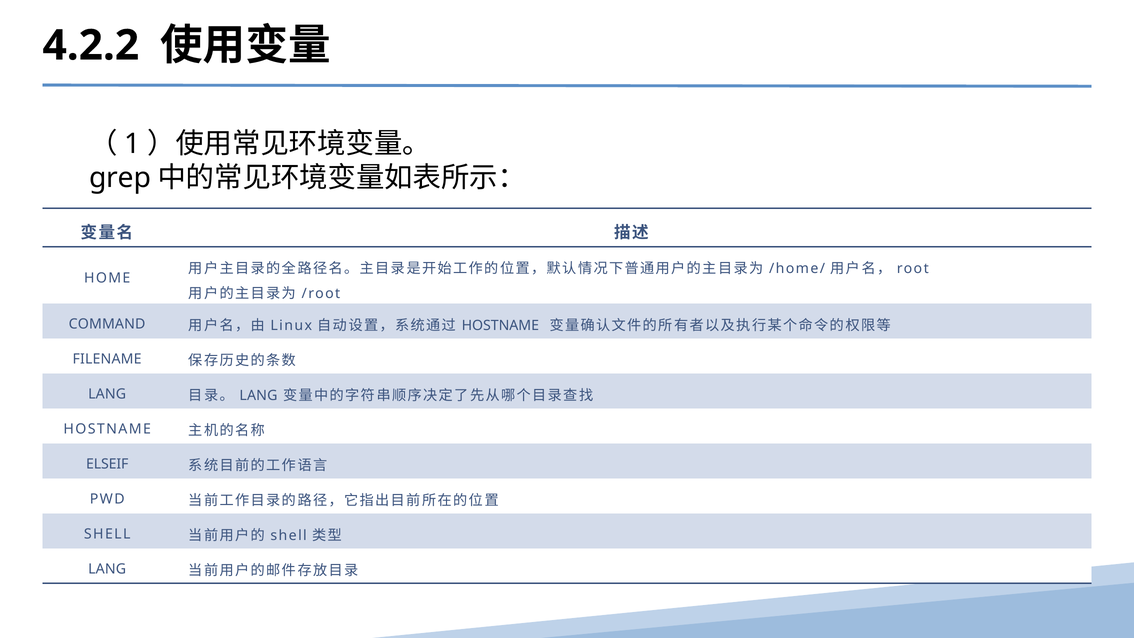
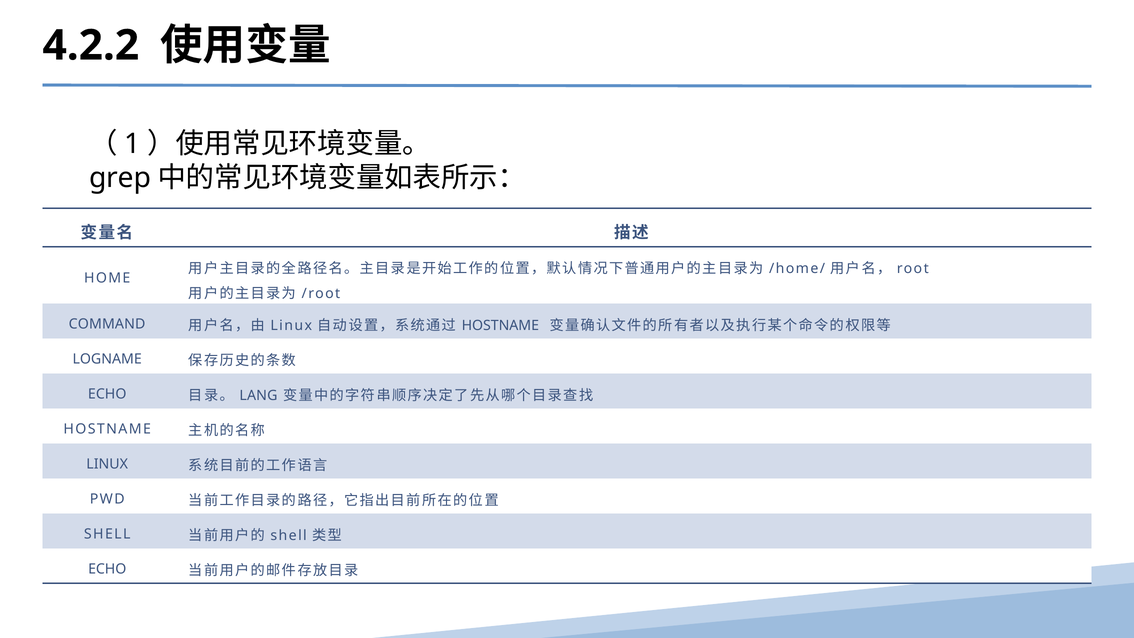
FILENAME: FILENAME -> LOGNAME (107, 359)
LANG: LANG -> ECHO (107, 394)
ELSEIF: ELSEIF -> LINUX (107, 464)
LANG: LANG -> ECHO (107, 569)
